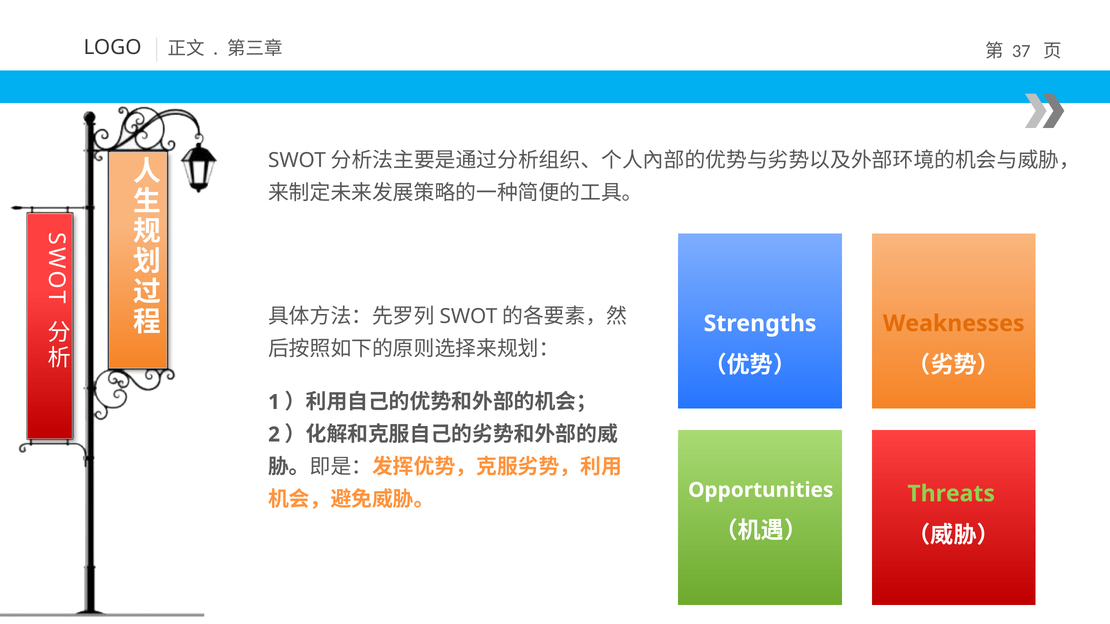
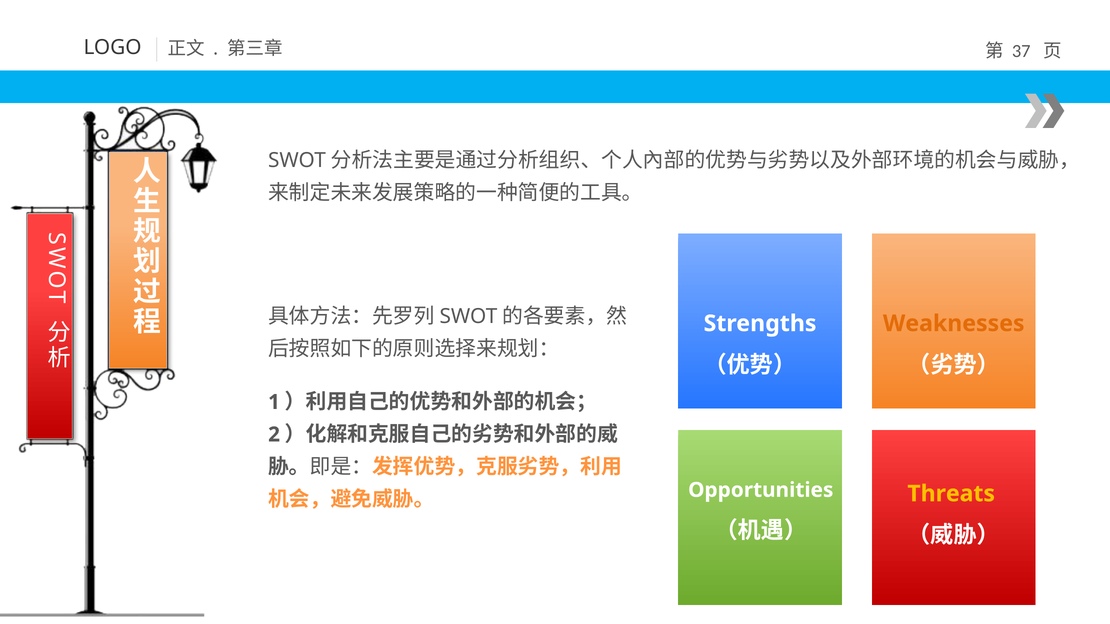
Threats colour: light green -> yellow (951, 494)
